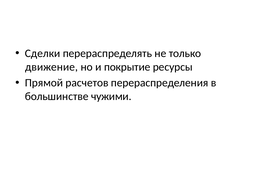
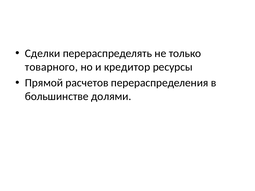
движение: движение -> товарного (51, 67)
покрытие: покрытие -> кредитор (127, 67)
чужими: чужими -> долями (111, 97)
